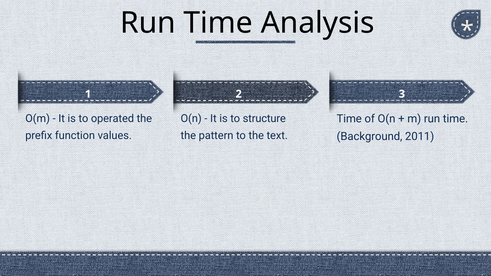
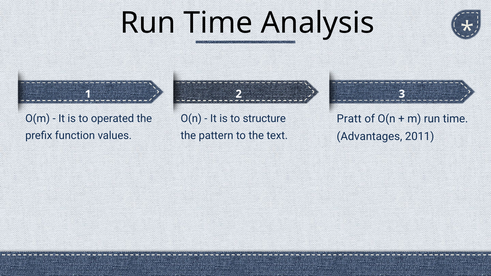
Time: Time -> Pratt (349, 119)
Background: Background -> Advantages (369, 136)
